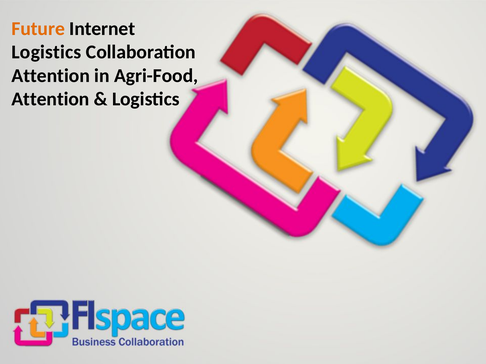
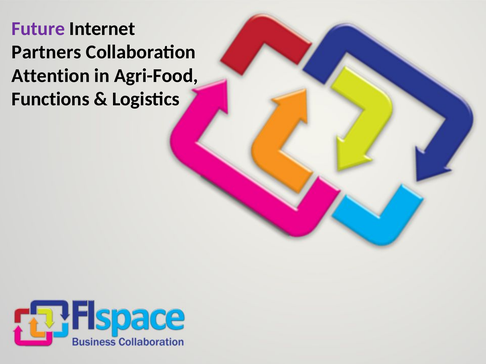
Future colour: orange -> purple (38, 29)
Logistics: Logistics -> Partners (46, 52)
Attention: Attention -> Functions (50, 99)
